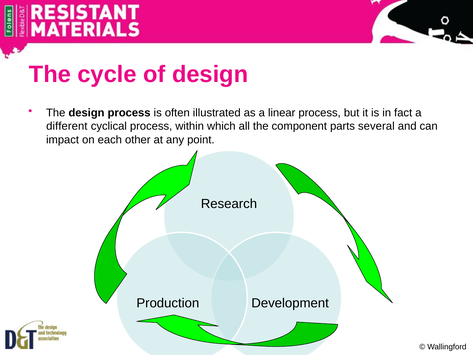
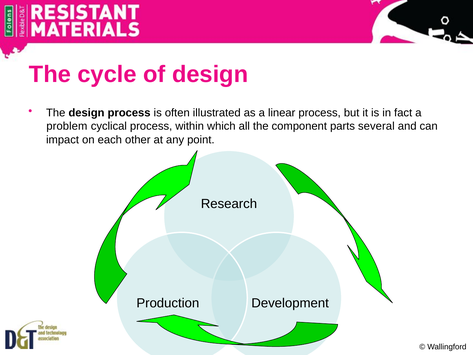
different: different -> problem (67, 126)
